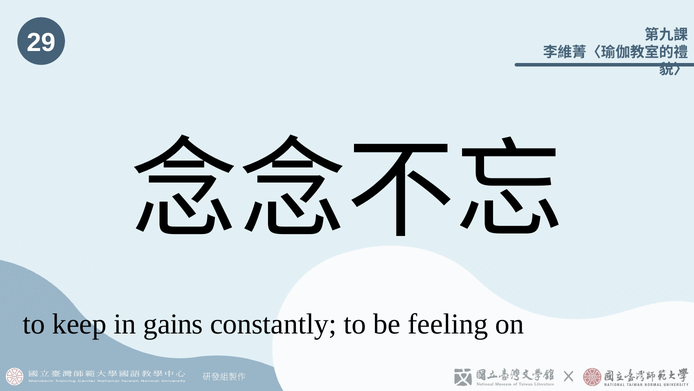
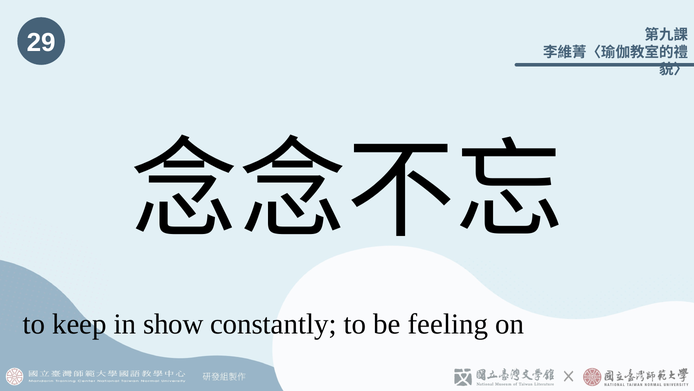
gains: gains -> show (173, 324)
